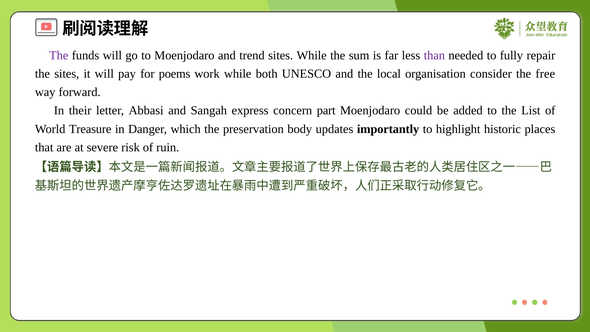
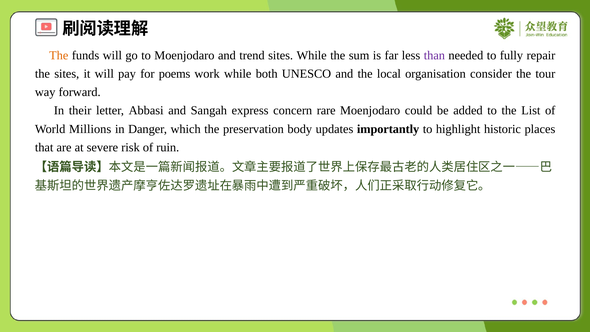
The colour: purple -> orange (59, 55)
free: free -> tour (545, 74)
part: part -> rare (326, 111)
Treasure: Treasure -> Millions (90, 129)
